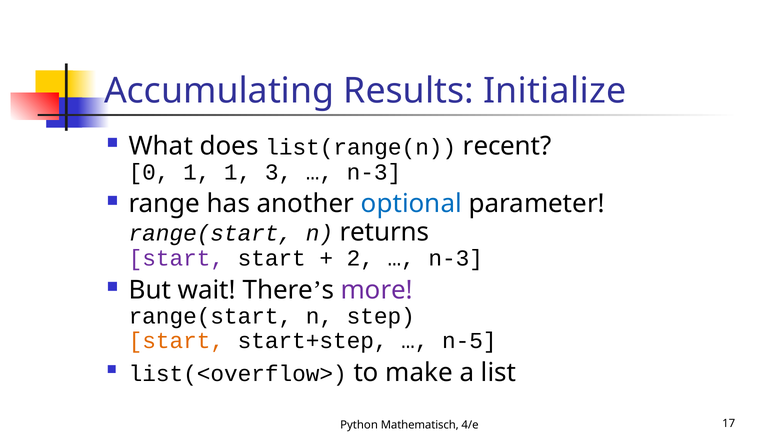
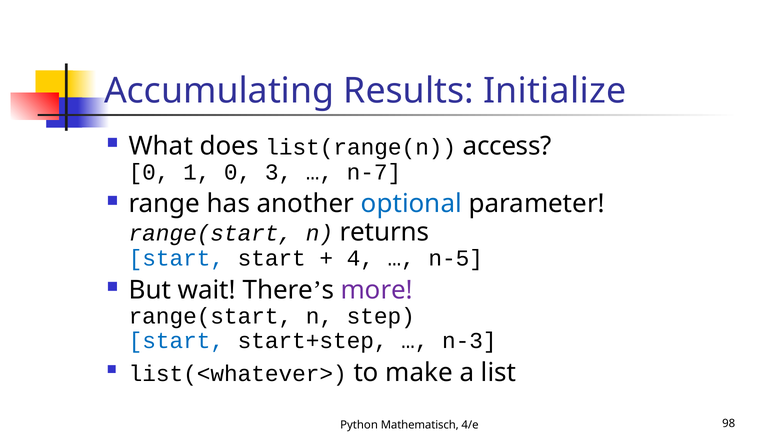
recent: recent -> access (507, 146)
1 1: 1 -> 0 (238, 172)
n-3: n-3 -> n-7 (374, 172)
start colour: purple -> blue (176, 258)
2: 2 -> 4 (360, 258)
n-3: n-3 -> n-5 (456, 258)
start colour: orange -> blue (176, 341)
n-5: n-5 -> n-3 (469, 341)
list(<overflow>: list(<overflow> -> list(<whatever> (238, 373)
17: 17 -> 98 (729, 423)
